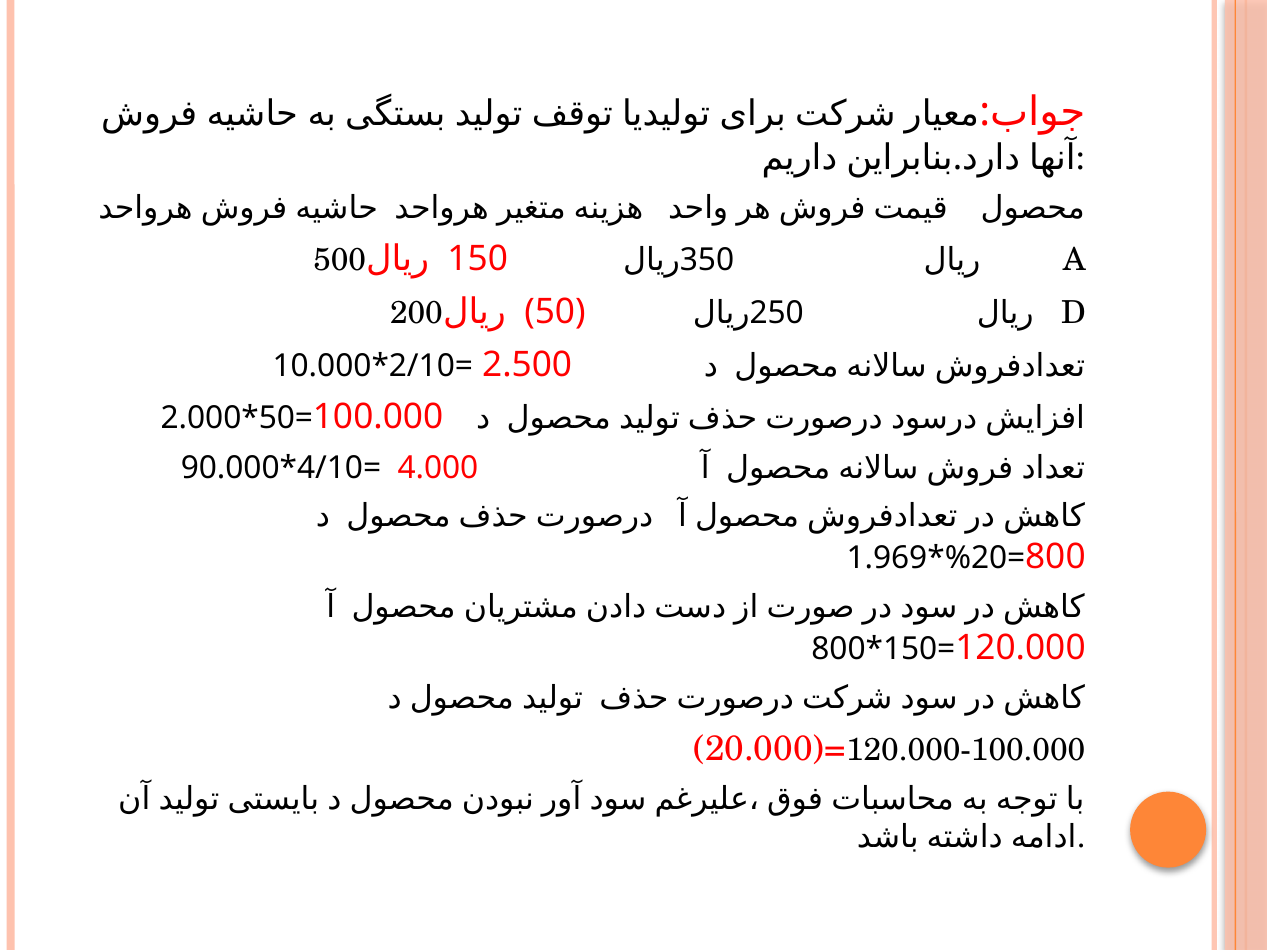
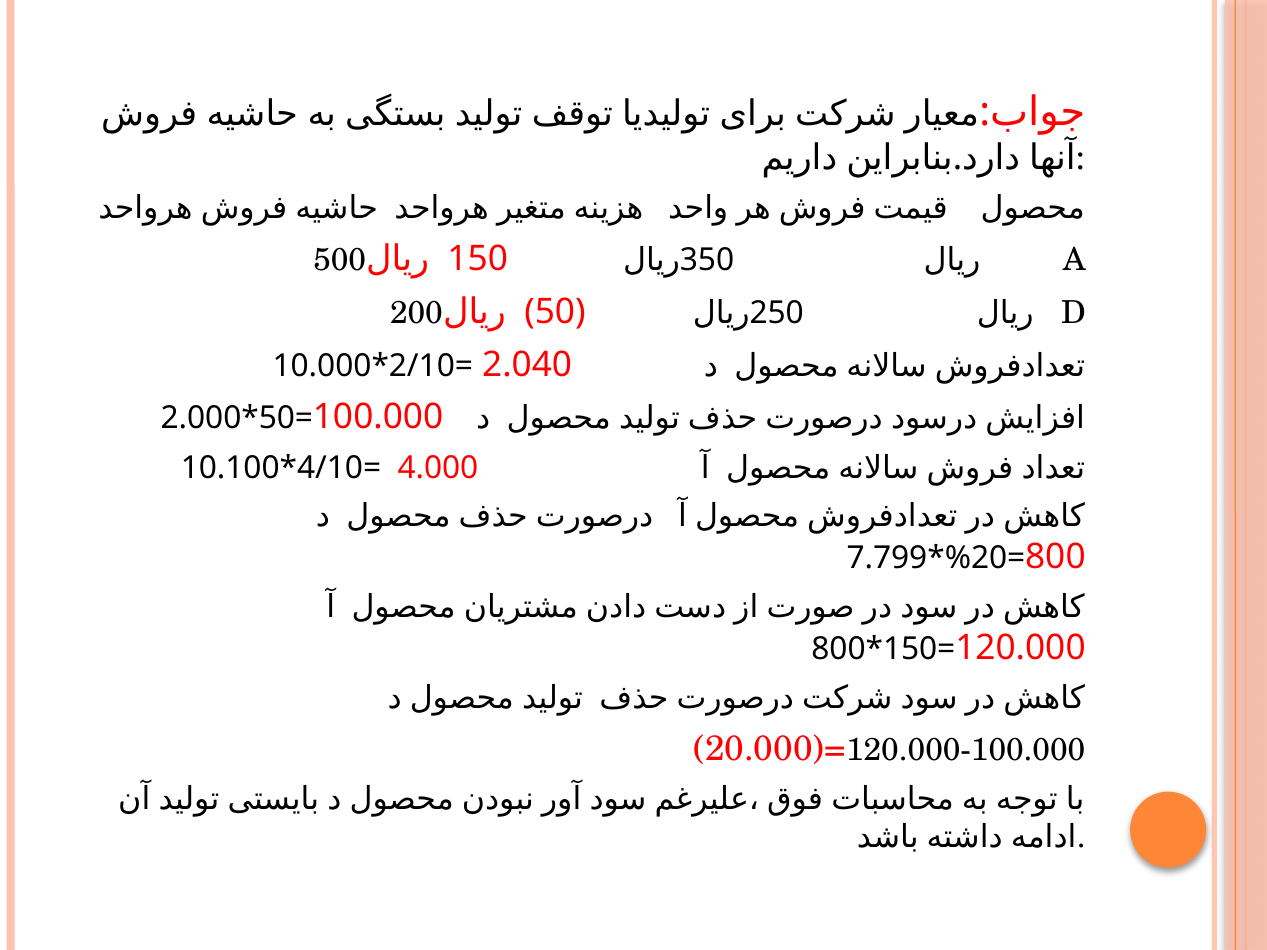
2.500: 2.500 -> 2.040 (527, 365)
90.000: 90.000 -> 10.100 (230, 468)
1.969: 1.969 -> 7.799 (887, 558)
